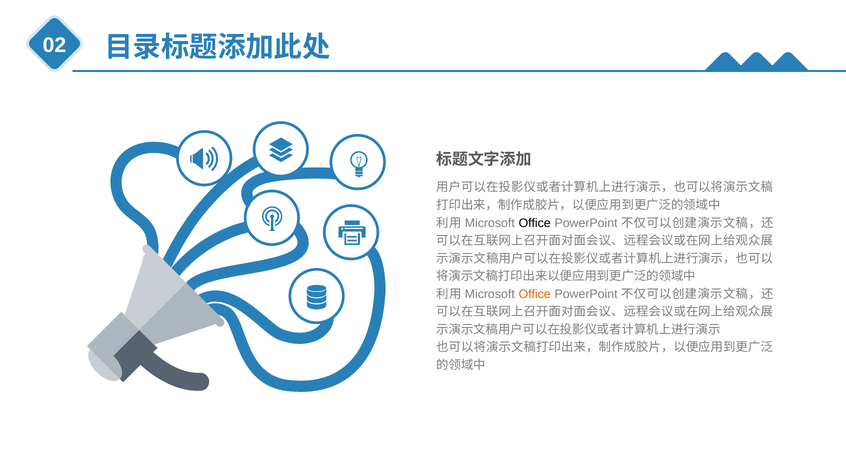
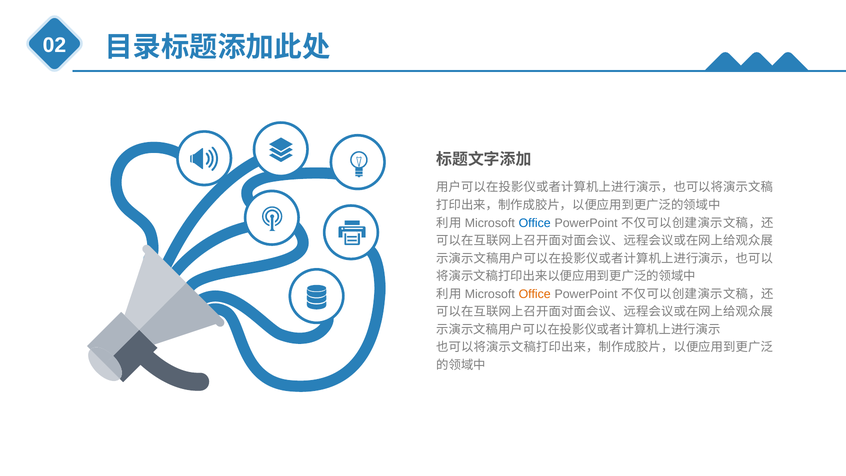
Office colour: black -> blue (535, 223)
